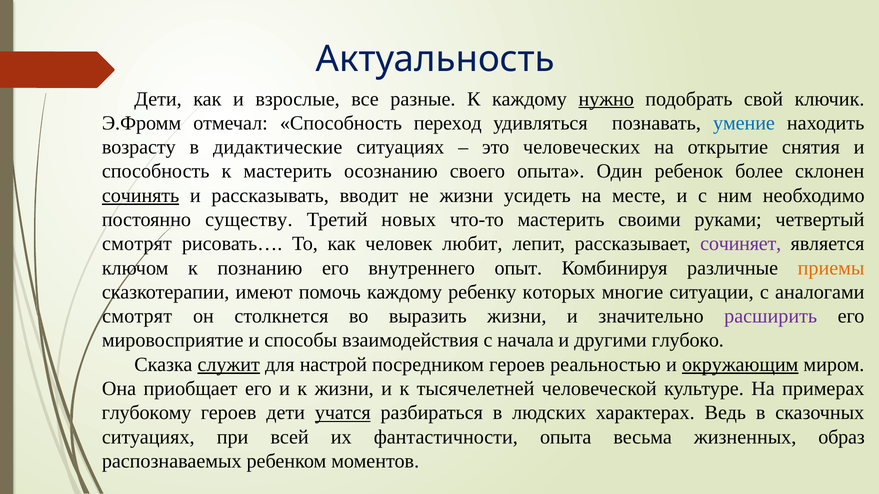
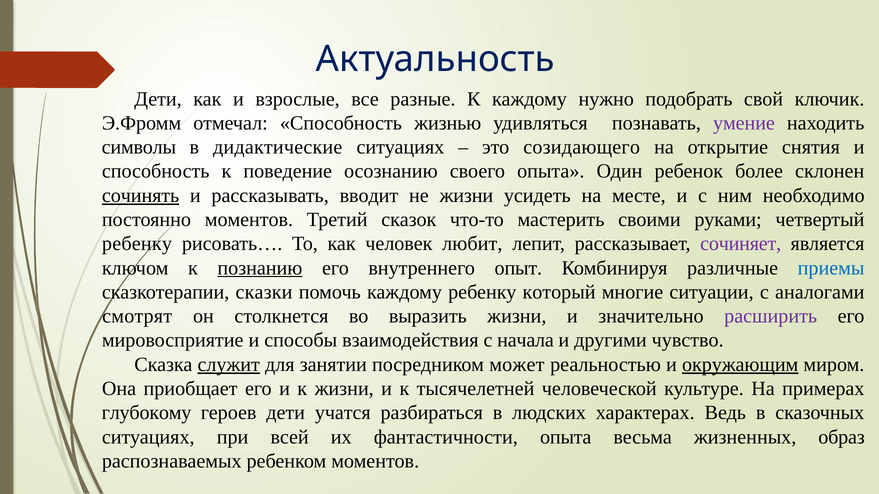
нужно underline: present -> none (606, 99)
переход: переход -> жизнью (448, 123)
умение colour: blue -> purple (744, 123)
возрасту: возрасту -> символы (139, 147)
человеческих: человеческих -> созидающего (582, 147)
к мастерить: мастерить -> поведение (288, 172)
постоянно существу: существу -> моментов (249, 220)
новых: новых -> сказок (409, 220)
смотрят: смотрят -> ребенку (137, 244)
познанию underline: none -> present (260, 268)
приемы colour: orange -> blue (831, 268)
имеют: имеют -> сказки (264, 292)
которых: которых -> который (559, 292)
глубоко: глубоко -> чувство (688, 341)
настрой: настрой -> занятии (333, 365)
посредником героев: героев -> может (517, 365)
учатся underline: present -> none (343, 413)
